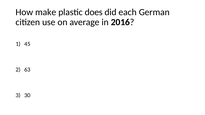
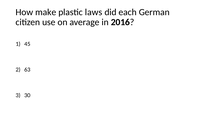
does: does -> laws (94, 12)
